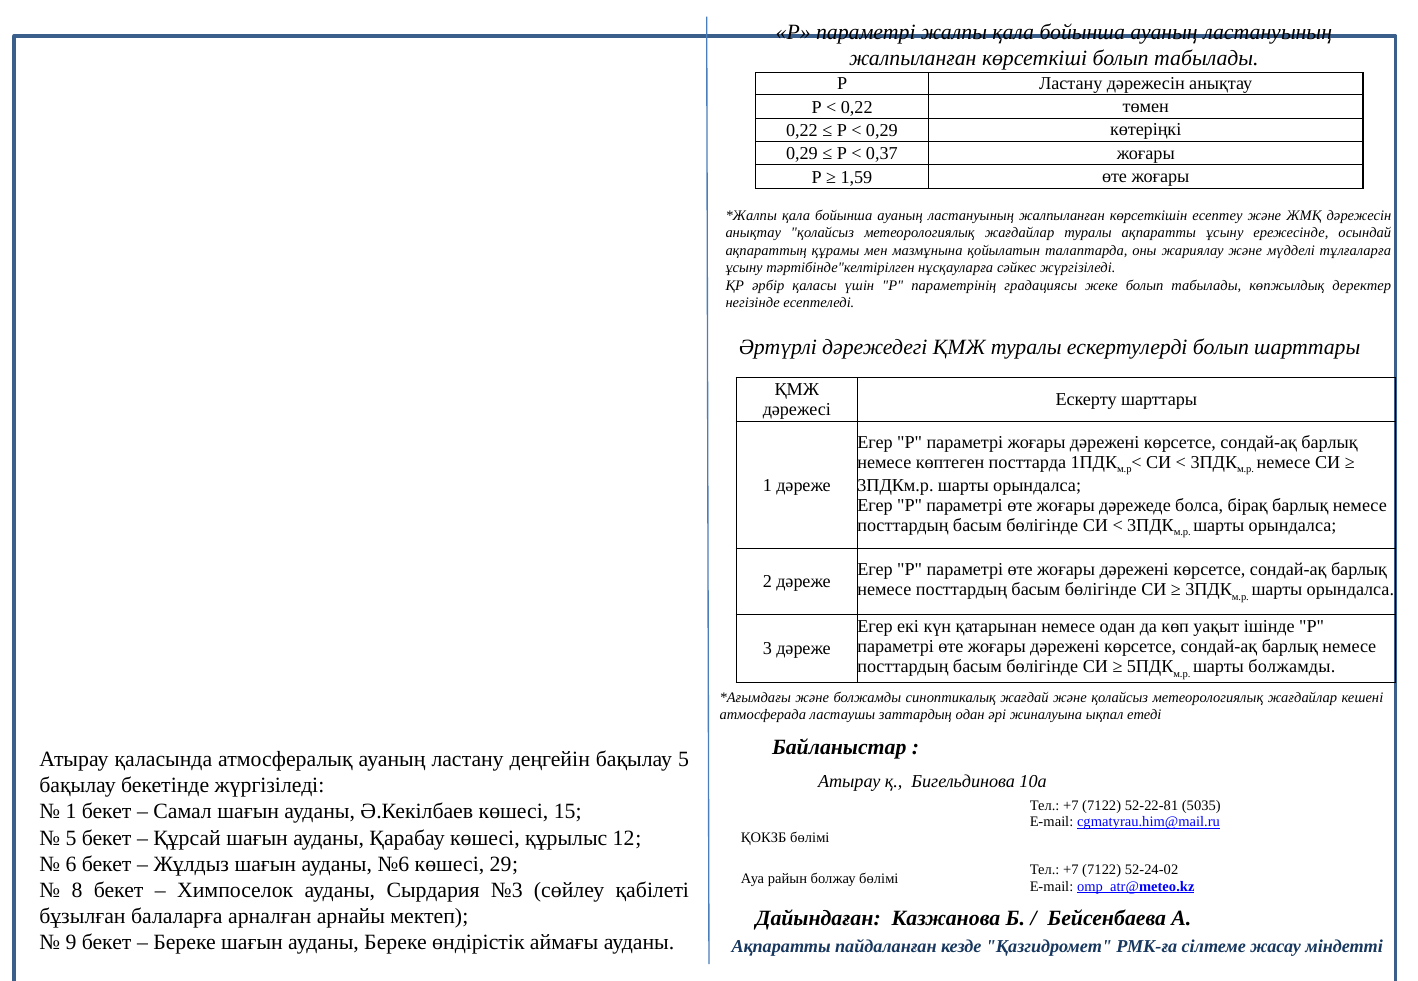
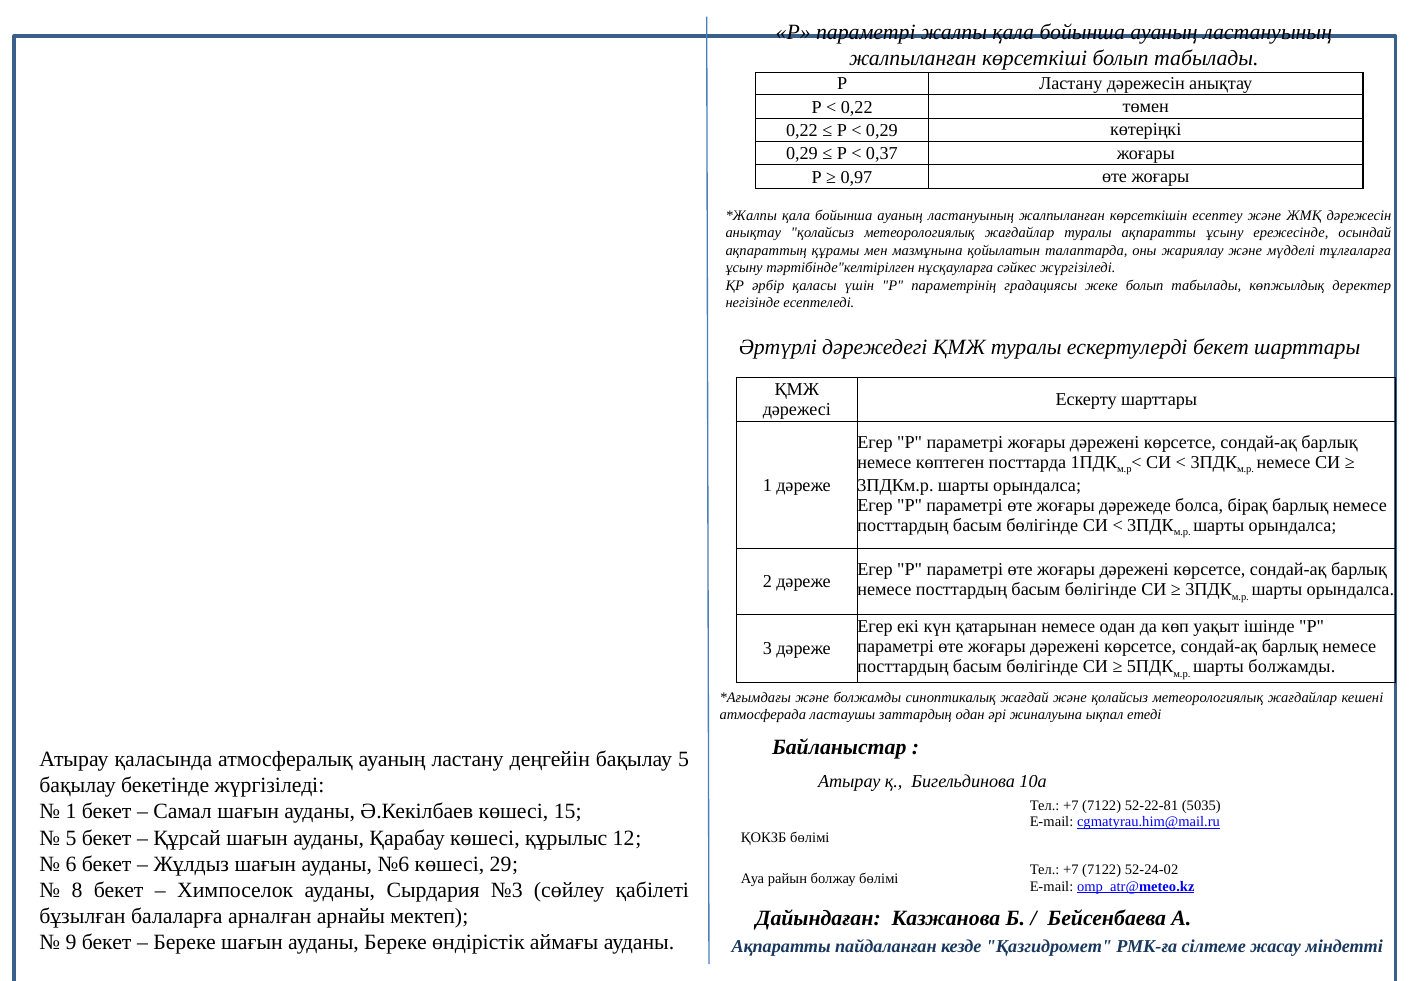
1,59: 1,59 -> 0,97 (857, 177)
ескертулерді болып: болып -> бекет (1221, 348)
